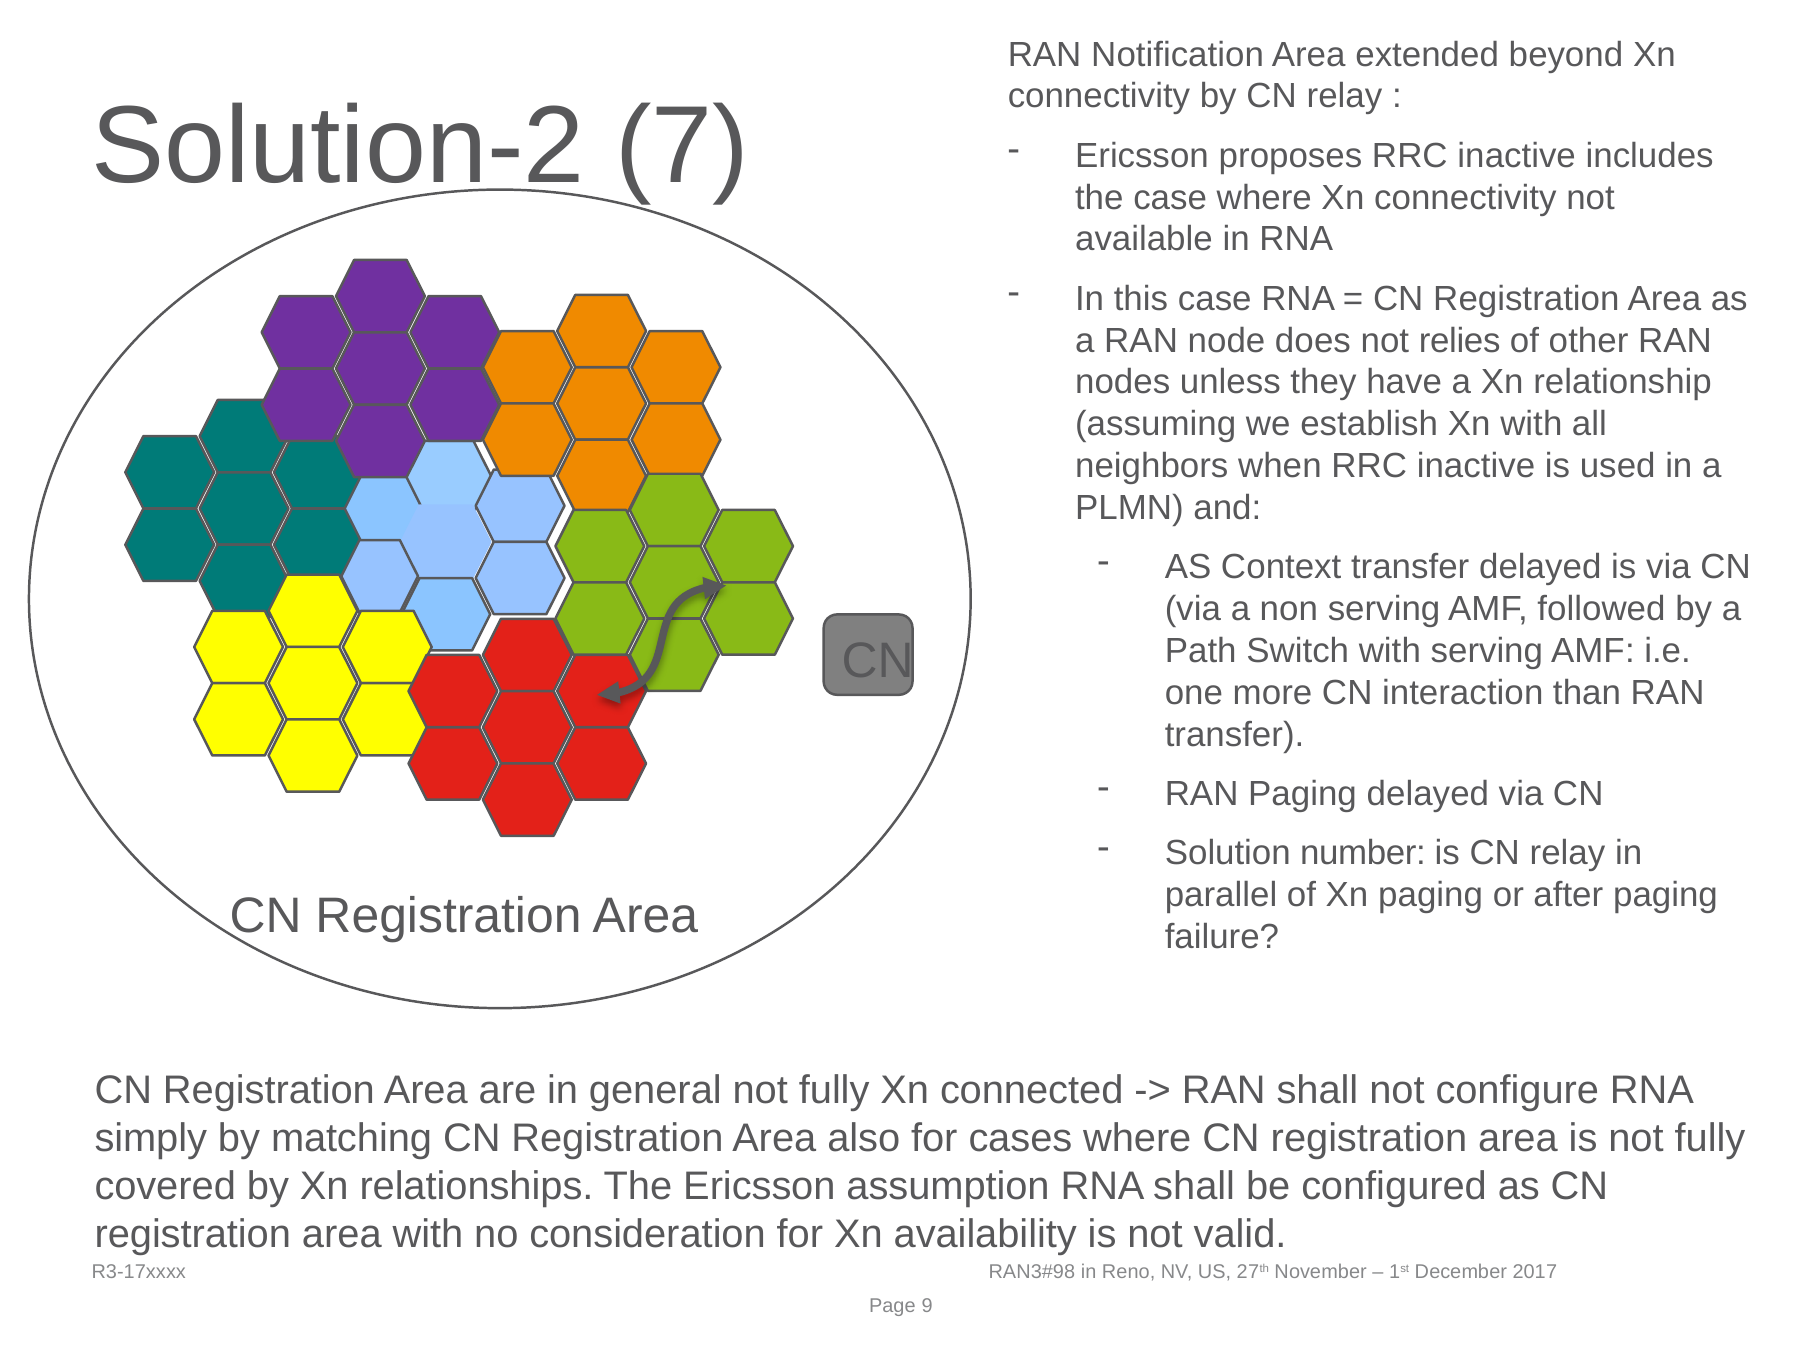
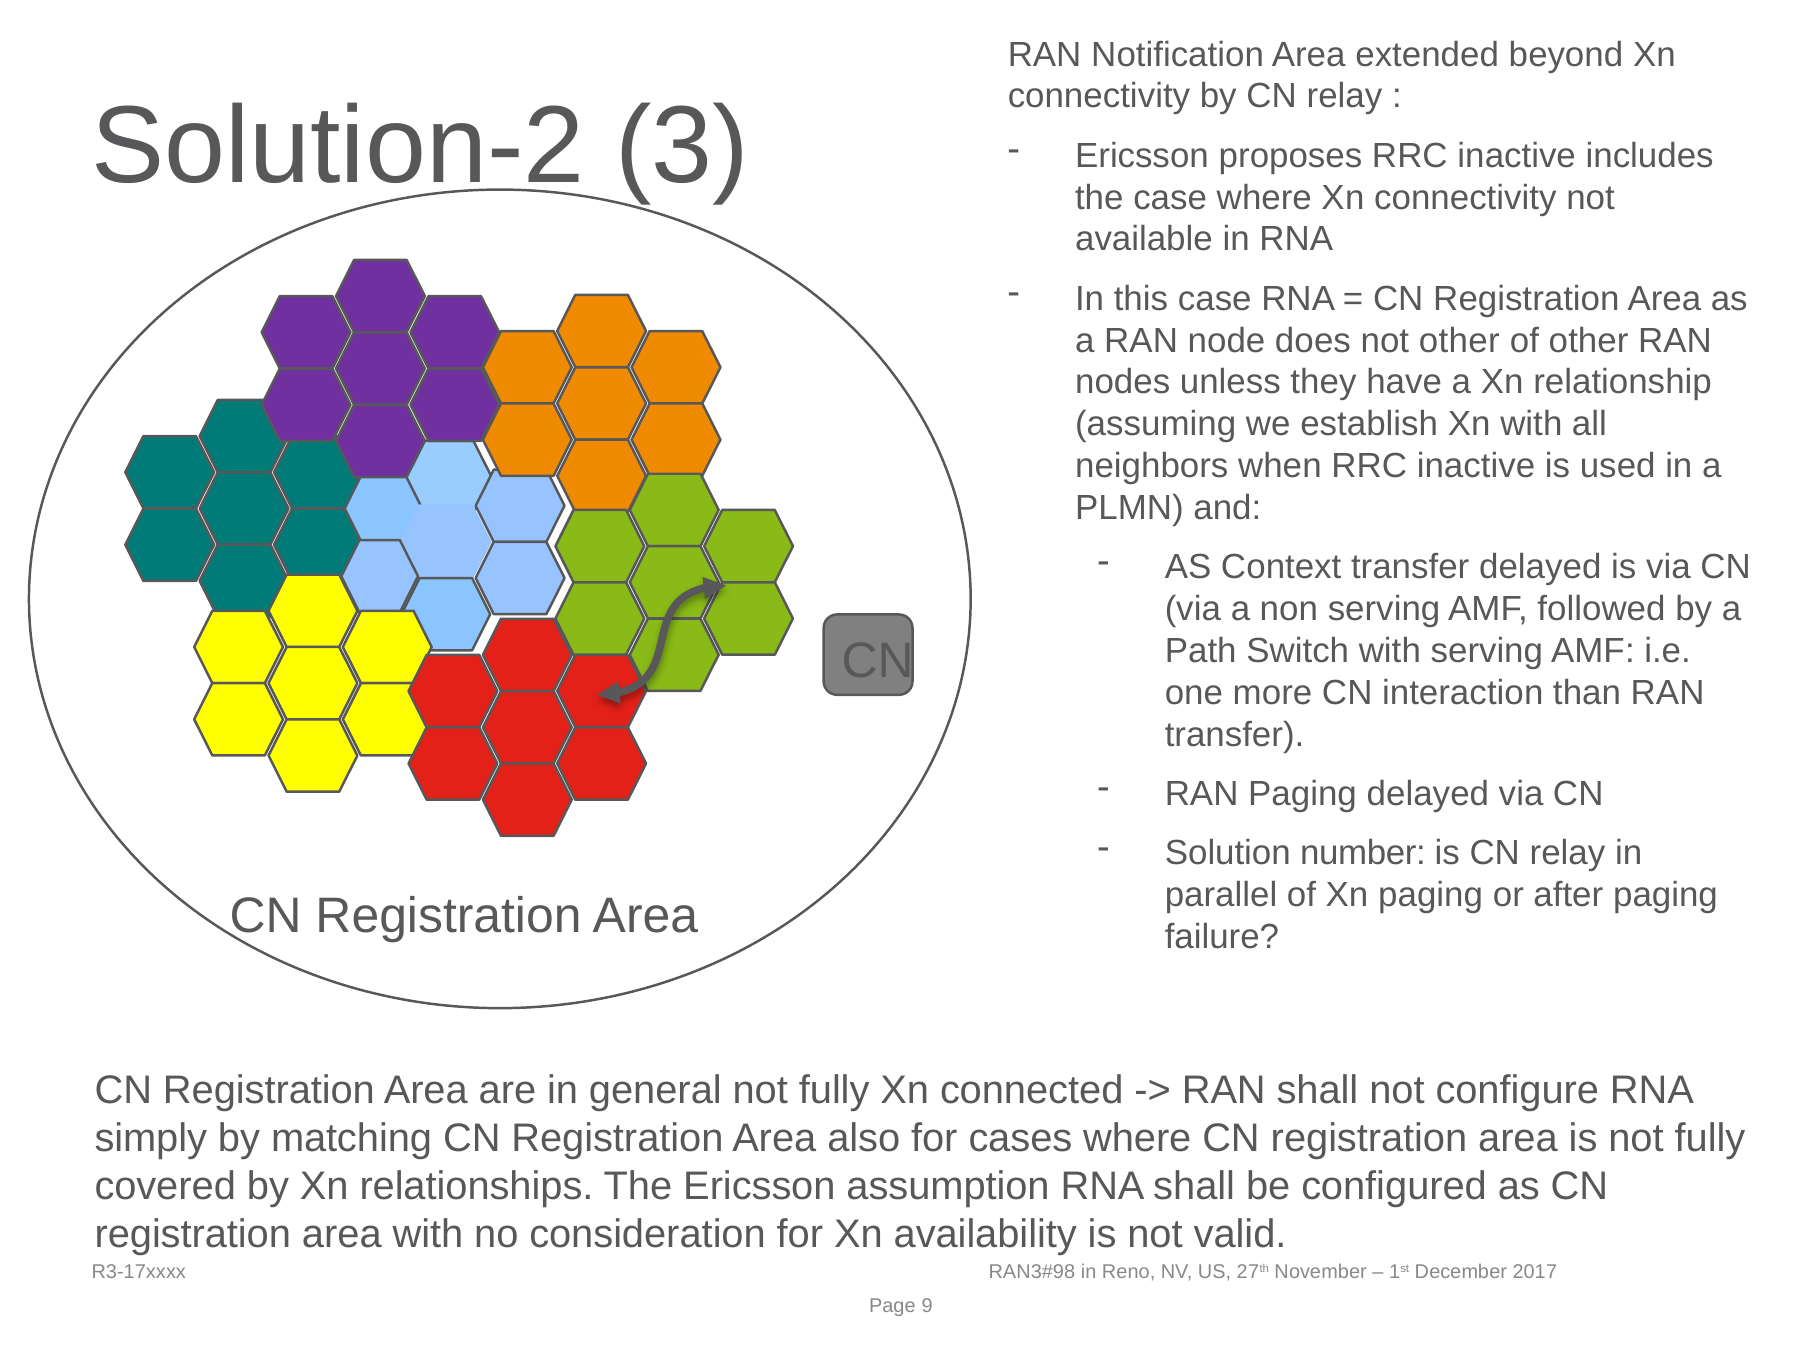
7: 7 -> 3 (682, 147)
not relies: relies -> other (1459, 341)
